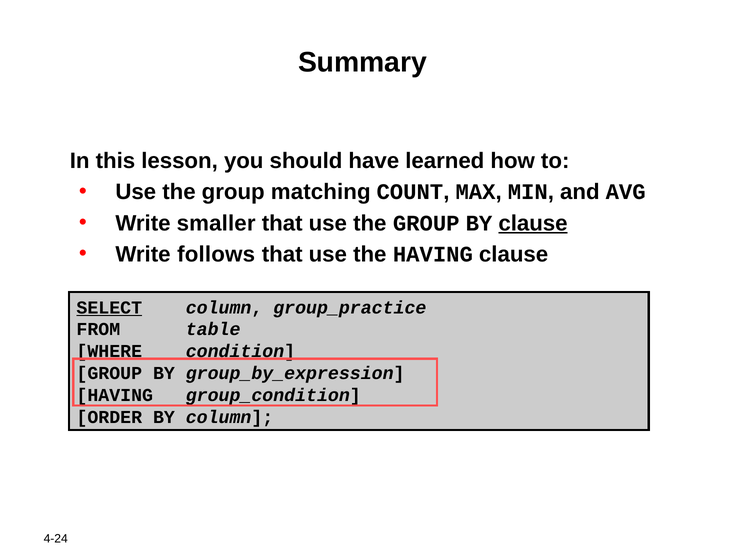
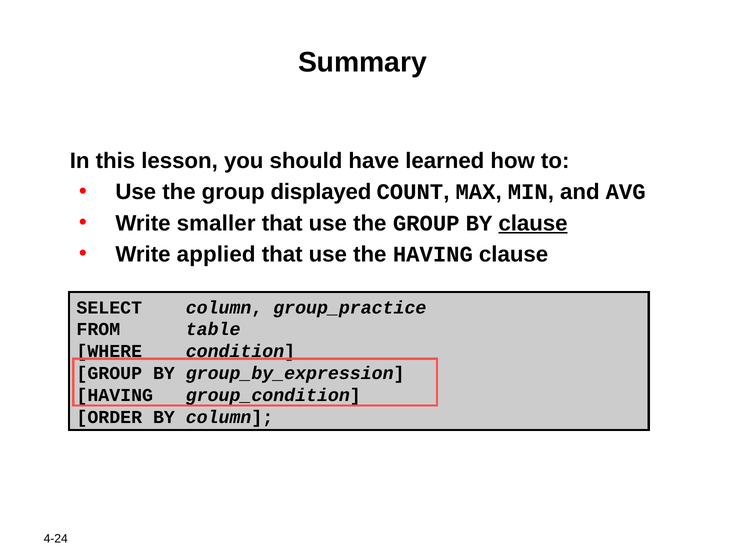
matching: matching -> displayed (321, 192)
follows: follows -> applied (216, 254)
SELECT underline: present -> none (109, 307)
